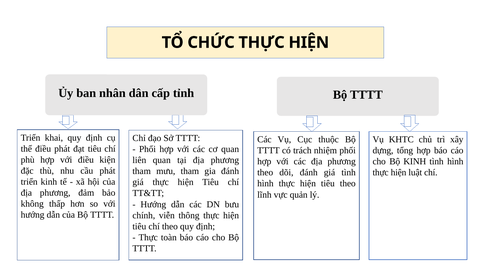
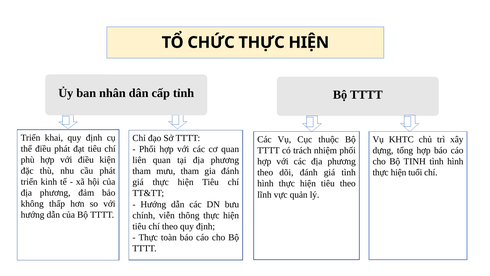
Bộ KINH: KINH -> TINH (415, 161)
luật: luật -> tuổi (415, 172)
